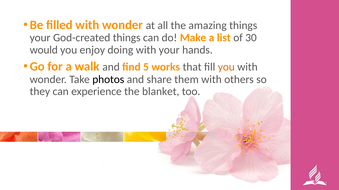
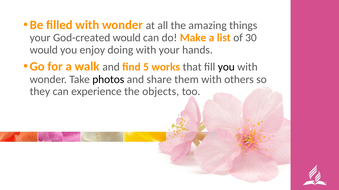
God-created things: things -> would (127, 38)
you colour: orange -> black (226, 67)
blanket: blanket -> objects (161, 92)
